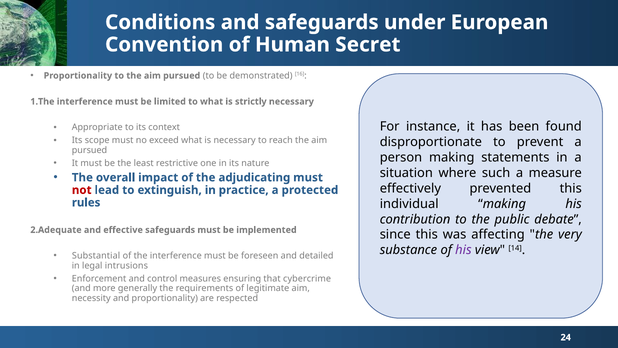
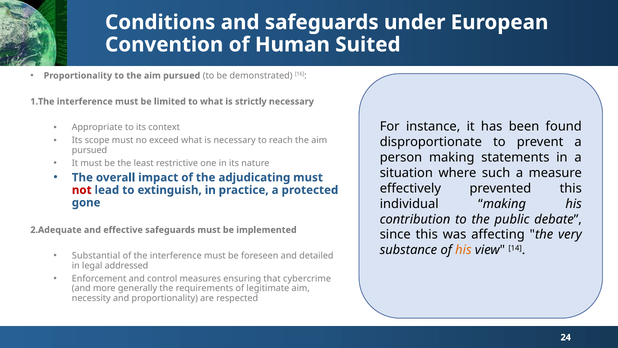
Secret: Secret -> Suited (368, 45)
rules: rules -> gone (86, 202)
his colour: purple -> orange (463, 250)
intrusions: intrusions -> addressed (126, 265)
